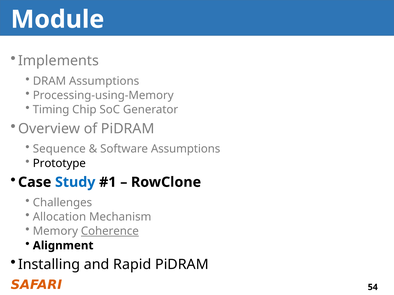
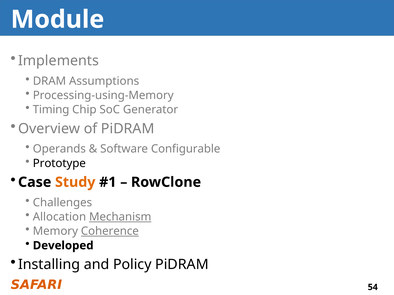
Sequence: Sequence -> Operands (59, 149)
Software Assumptions: Assumptions -> Configurable (186, 149)
Study colour: blue -> orange (75, 182)
Mechanism underline: none -> present (120, 217)
Alignment: Alignment -> Developed (63, 246)
Rapid: Rapid -> Policy (132, 265)
